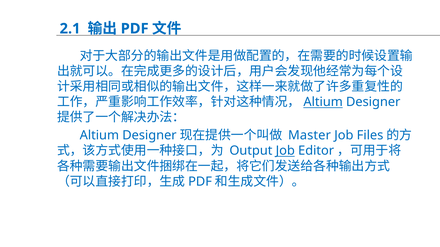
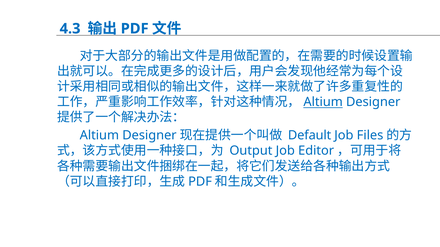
2.1: 2.1 -> 4.3 (70, 29)
Master: Master -> Default (310, 136)
Job underline: present -> none (285, 151)
